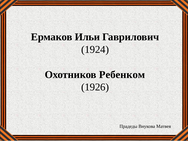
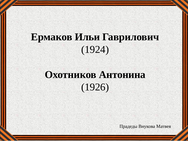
Ребенком: Ребенком -> Антонина (122, 75)
